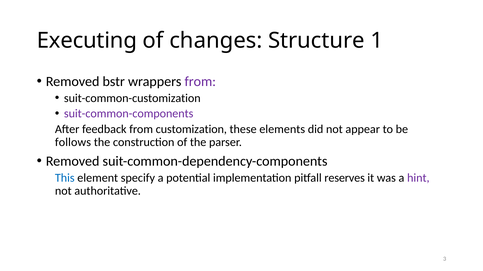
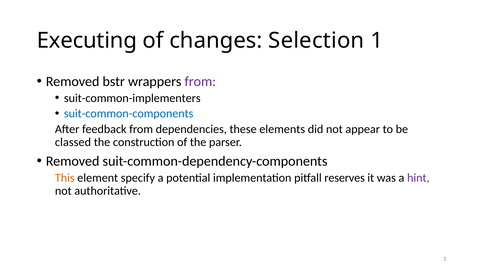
Structure: Structure -> Selection (316, 41)
suit-common-customization: suit-common-customization -> suit-common-implementers (132, 98)
suit-common-components colour: purple -> blue (129, 114)
customization: customization -> dependencies (191, 129)
follows: follows -> classed (73, 142)
This colour: blue -> orange (65, 178)
